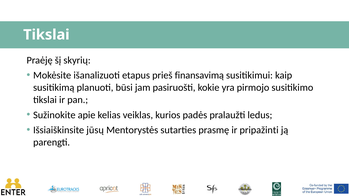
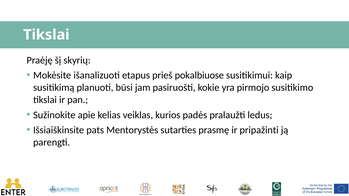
finansavimą: finansavimą -> pokalbiuose (199, 76)
jūsų: jūsų -> pats (95, 130)
